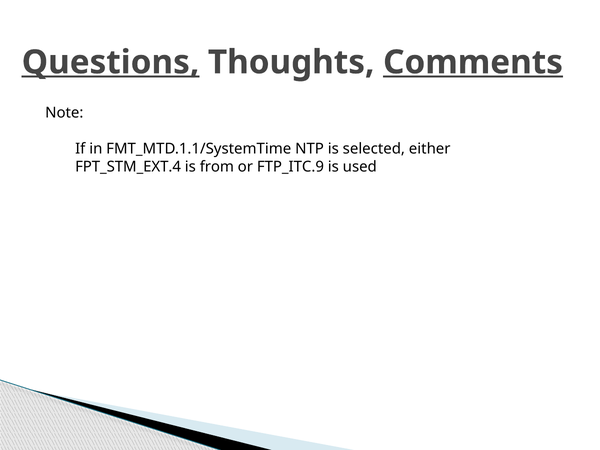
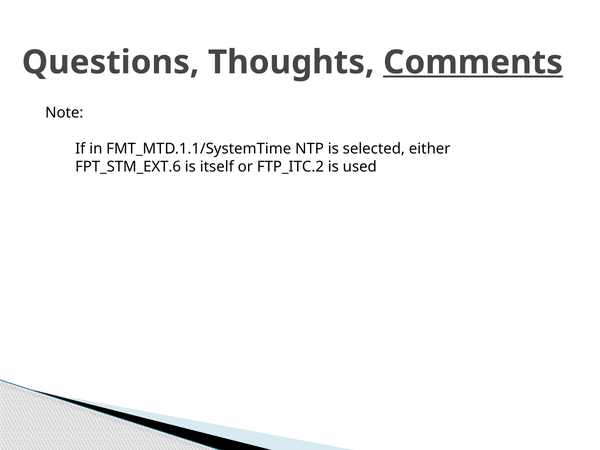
Questions underline: present -> none (111, 62)
FPT_STM_EXT.4: FPT_STM_EXT.4 -> FPT_STM_EXT.6 (128, 167)
from: from -> itself (217, 167)
FTP_ITC.9: FTP_ITC.9 -> FTP_ITC.2 (290, 167)
